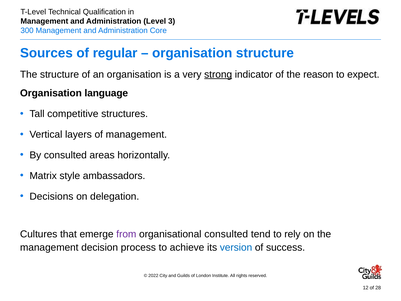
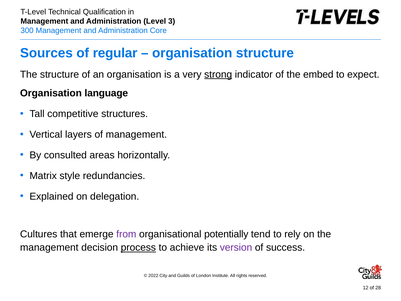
reason: reason -> embed (318, 74)
ambassadors: ambassadors -> redundancies (114, 176)
Decisions: Decisions -> Explained (52, 196)
organisational consulted: consulted -> potentially (226, 234)
process underline: none -> present (138, 247)
version colour: blue -> purple (236, 247)
